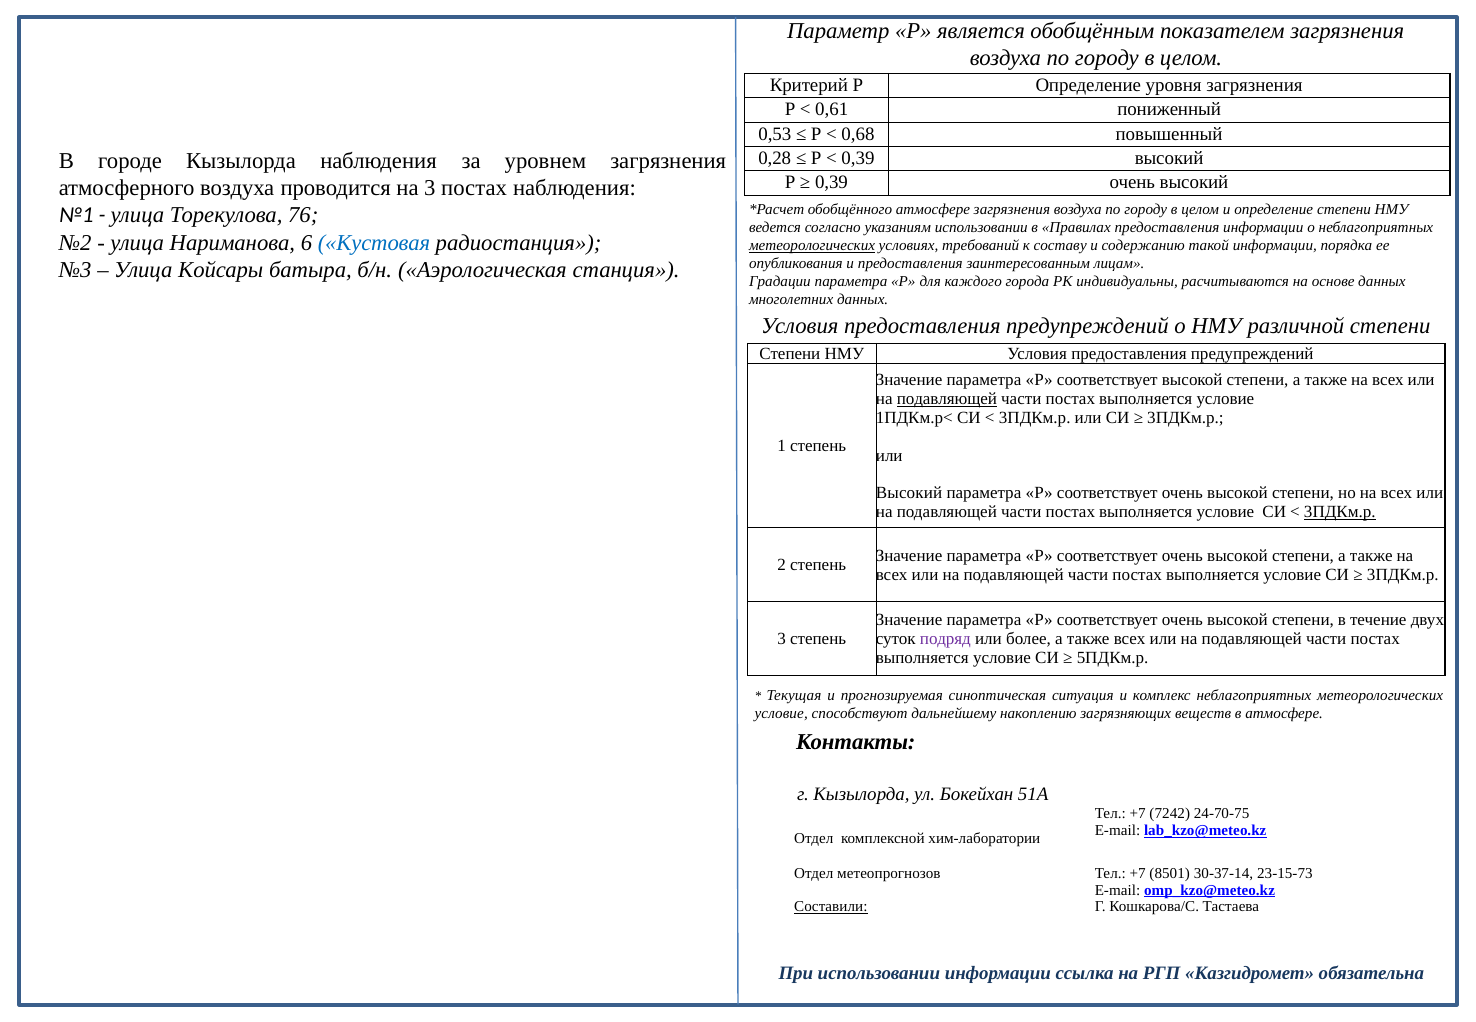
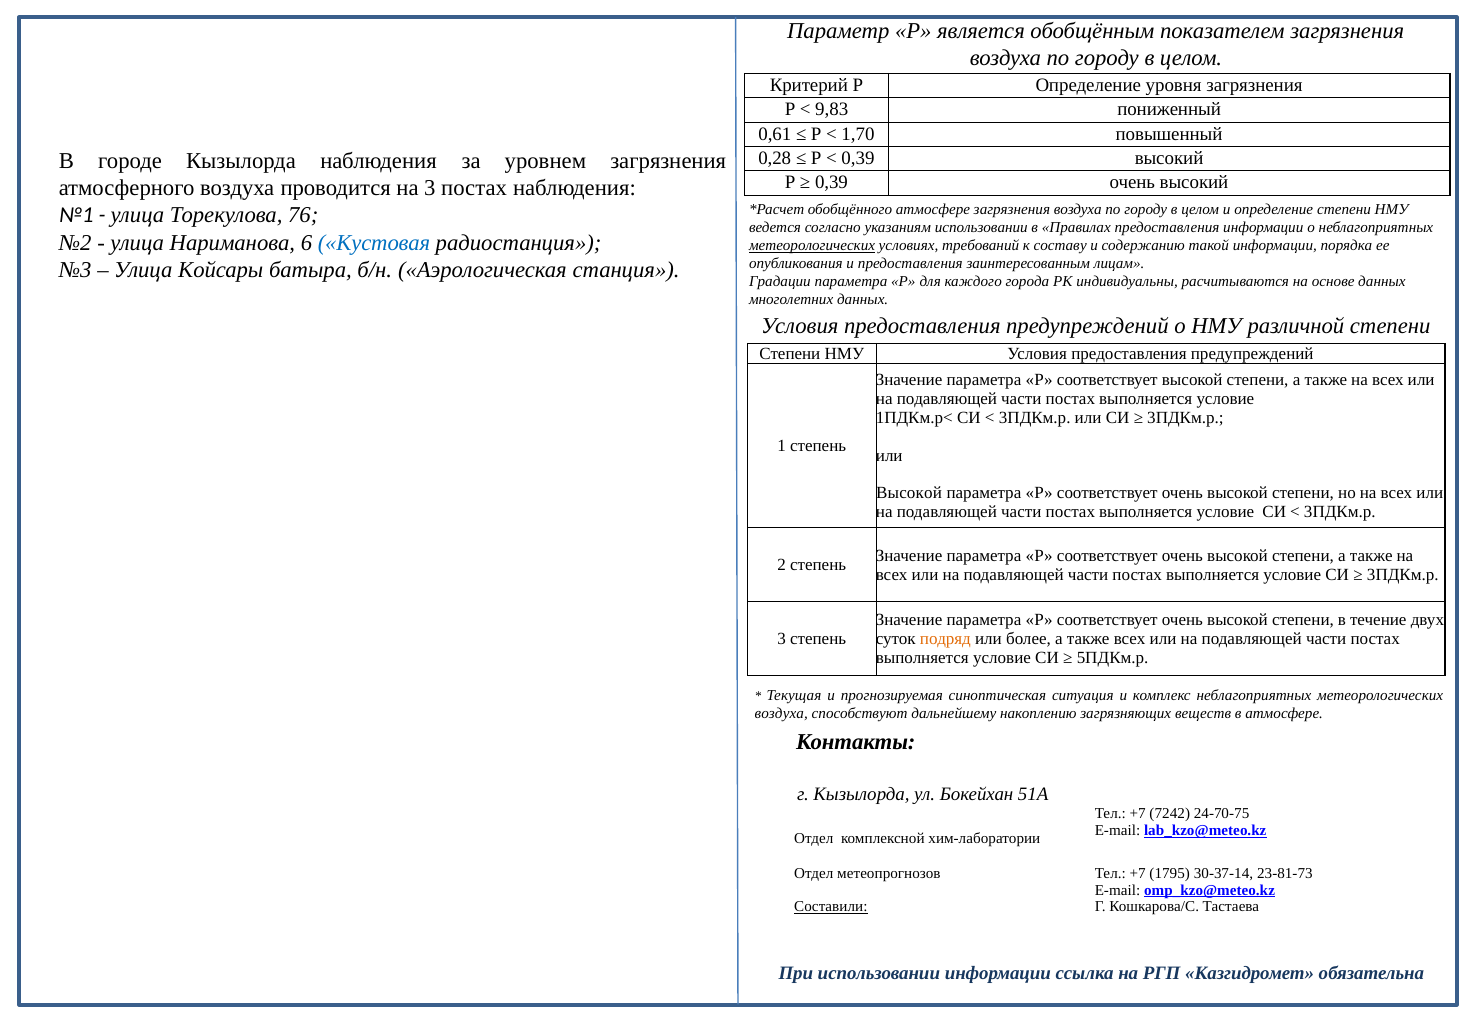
0,61: 0,61 -> 9,83 (832, 110)
0,53: 0,53 -> 0,61 (775, 134)
0,68: 0,68 -> 1,70 (858, 134)
подавляющей underline: present -> none (947, 399)
Высокий: Высокий -> Высокой (909, 493)
3ПДКм.р underline: present -> none (1340, 512)
подряд colour: purple -> orange (945, 639)
условие: условие -> воздуха (781, 713)
8501: 8501 -> 1795 (1170, 873)
23-15-73: 23-15-73 -> 23-81-73 (1285, 873)
